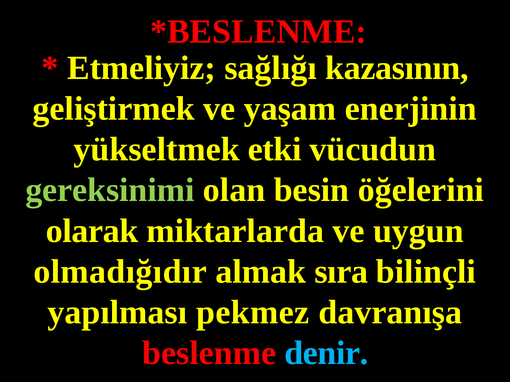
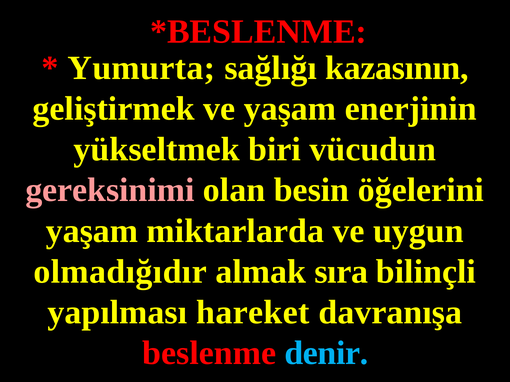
Etmeliyiz: Etmeliyiz -> Yumurta (141, 68)
etki: etki -> biri (275, 150)
gereksinimi colour: light green -> pink (110, 190)
olarak: olarak -> yaşam (92, 231)
pekmez: pekmez -> hareket (253, 313)
